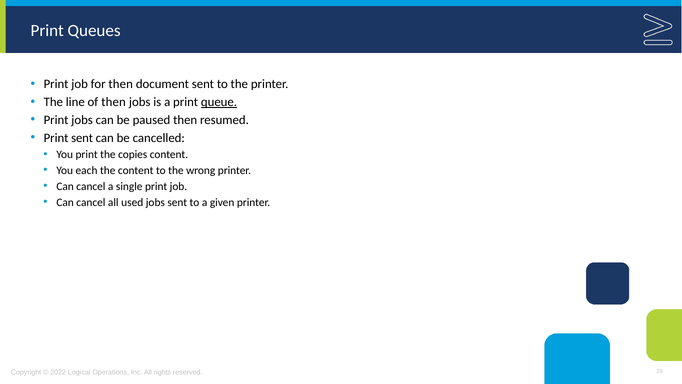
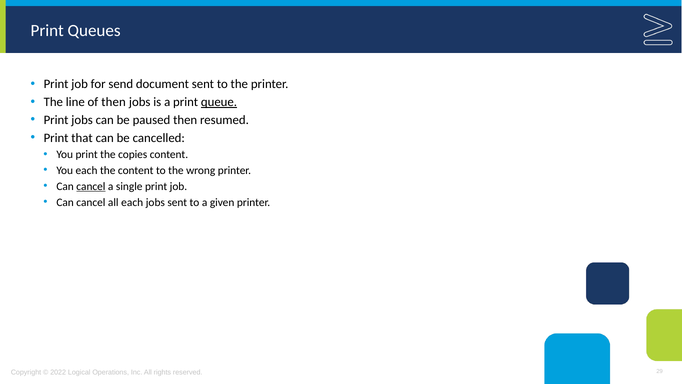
for then: then -> send (121, 84)
Print sent: sent -> that (82, 138)
cancel underline: none -> present (91, 186)
all used: used -> each (132, 202)
